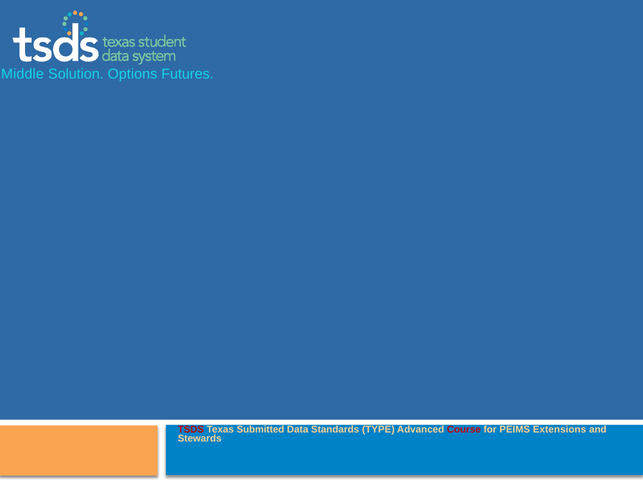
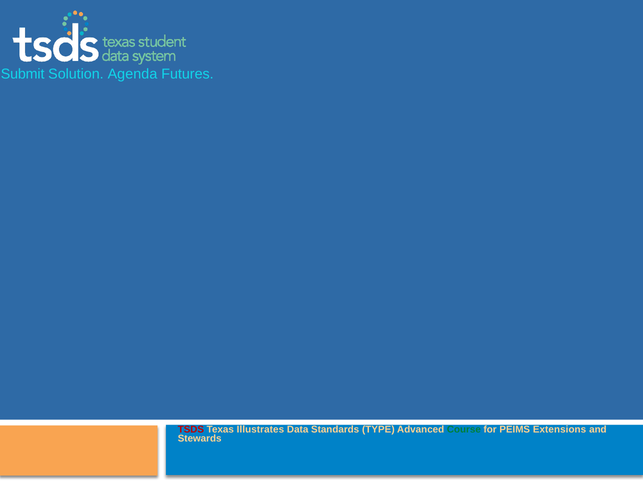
Middle: Middle -> Submit (23, 74)
Options: Options -> Agenda (132, 74)
Submitted: Submitted -> Illustrates (260, 429)
Course colour: red -> green (464, 429)
